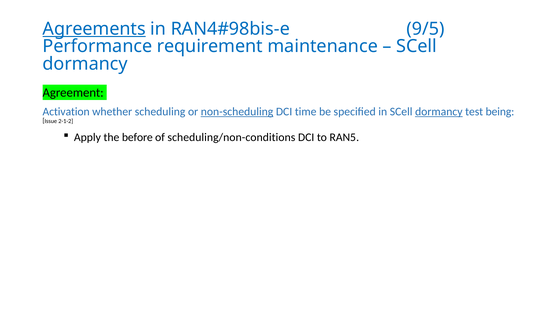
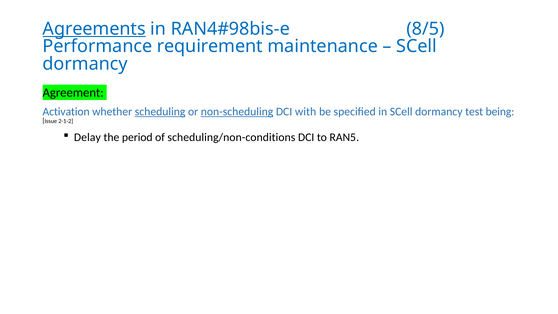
9/5: 9/5 -> 8/5 (425, 29)
scheduling underline: none -> present (160, 111)
time: time -> with (306, 111)
dormancy underline: present -> none (439, 111)
Apply: Apply -> Delay (87, 137)
before: before -> period (137, 137)
